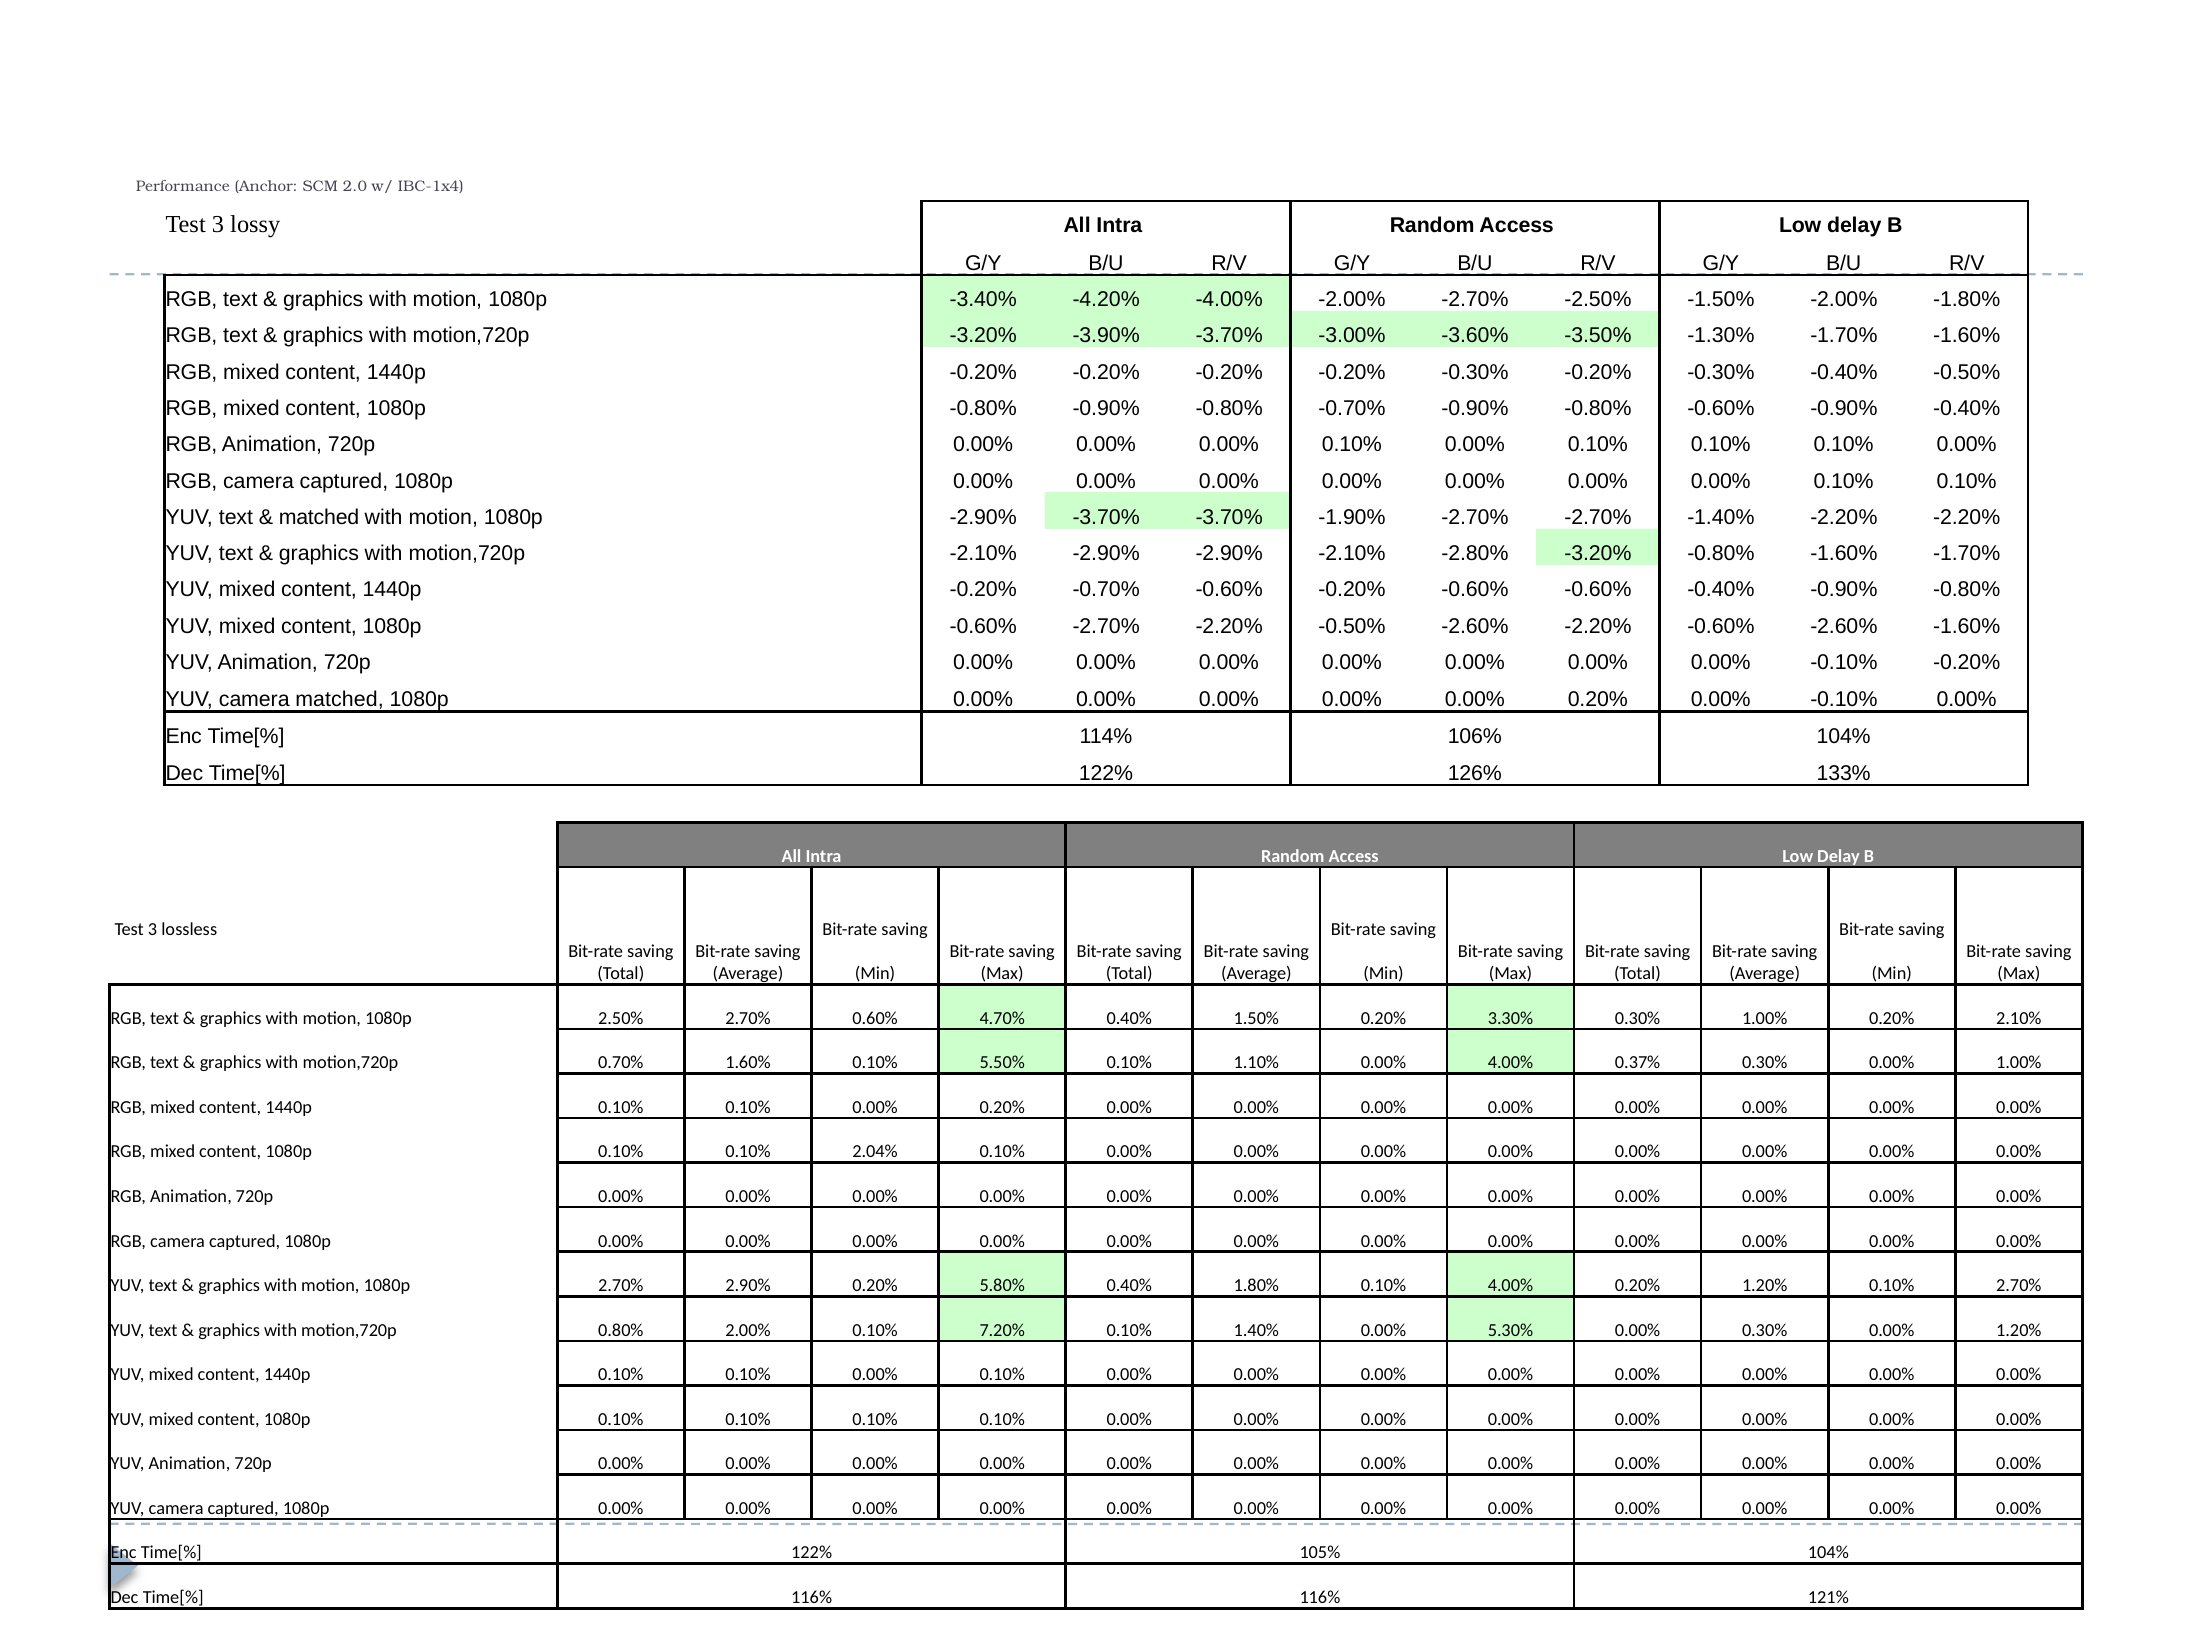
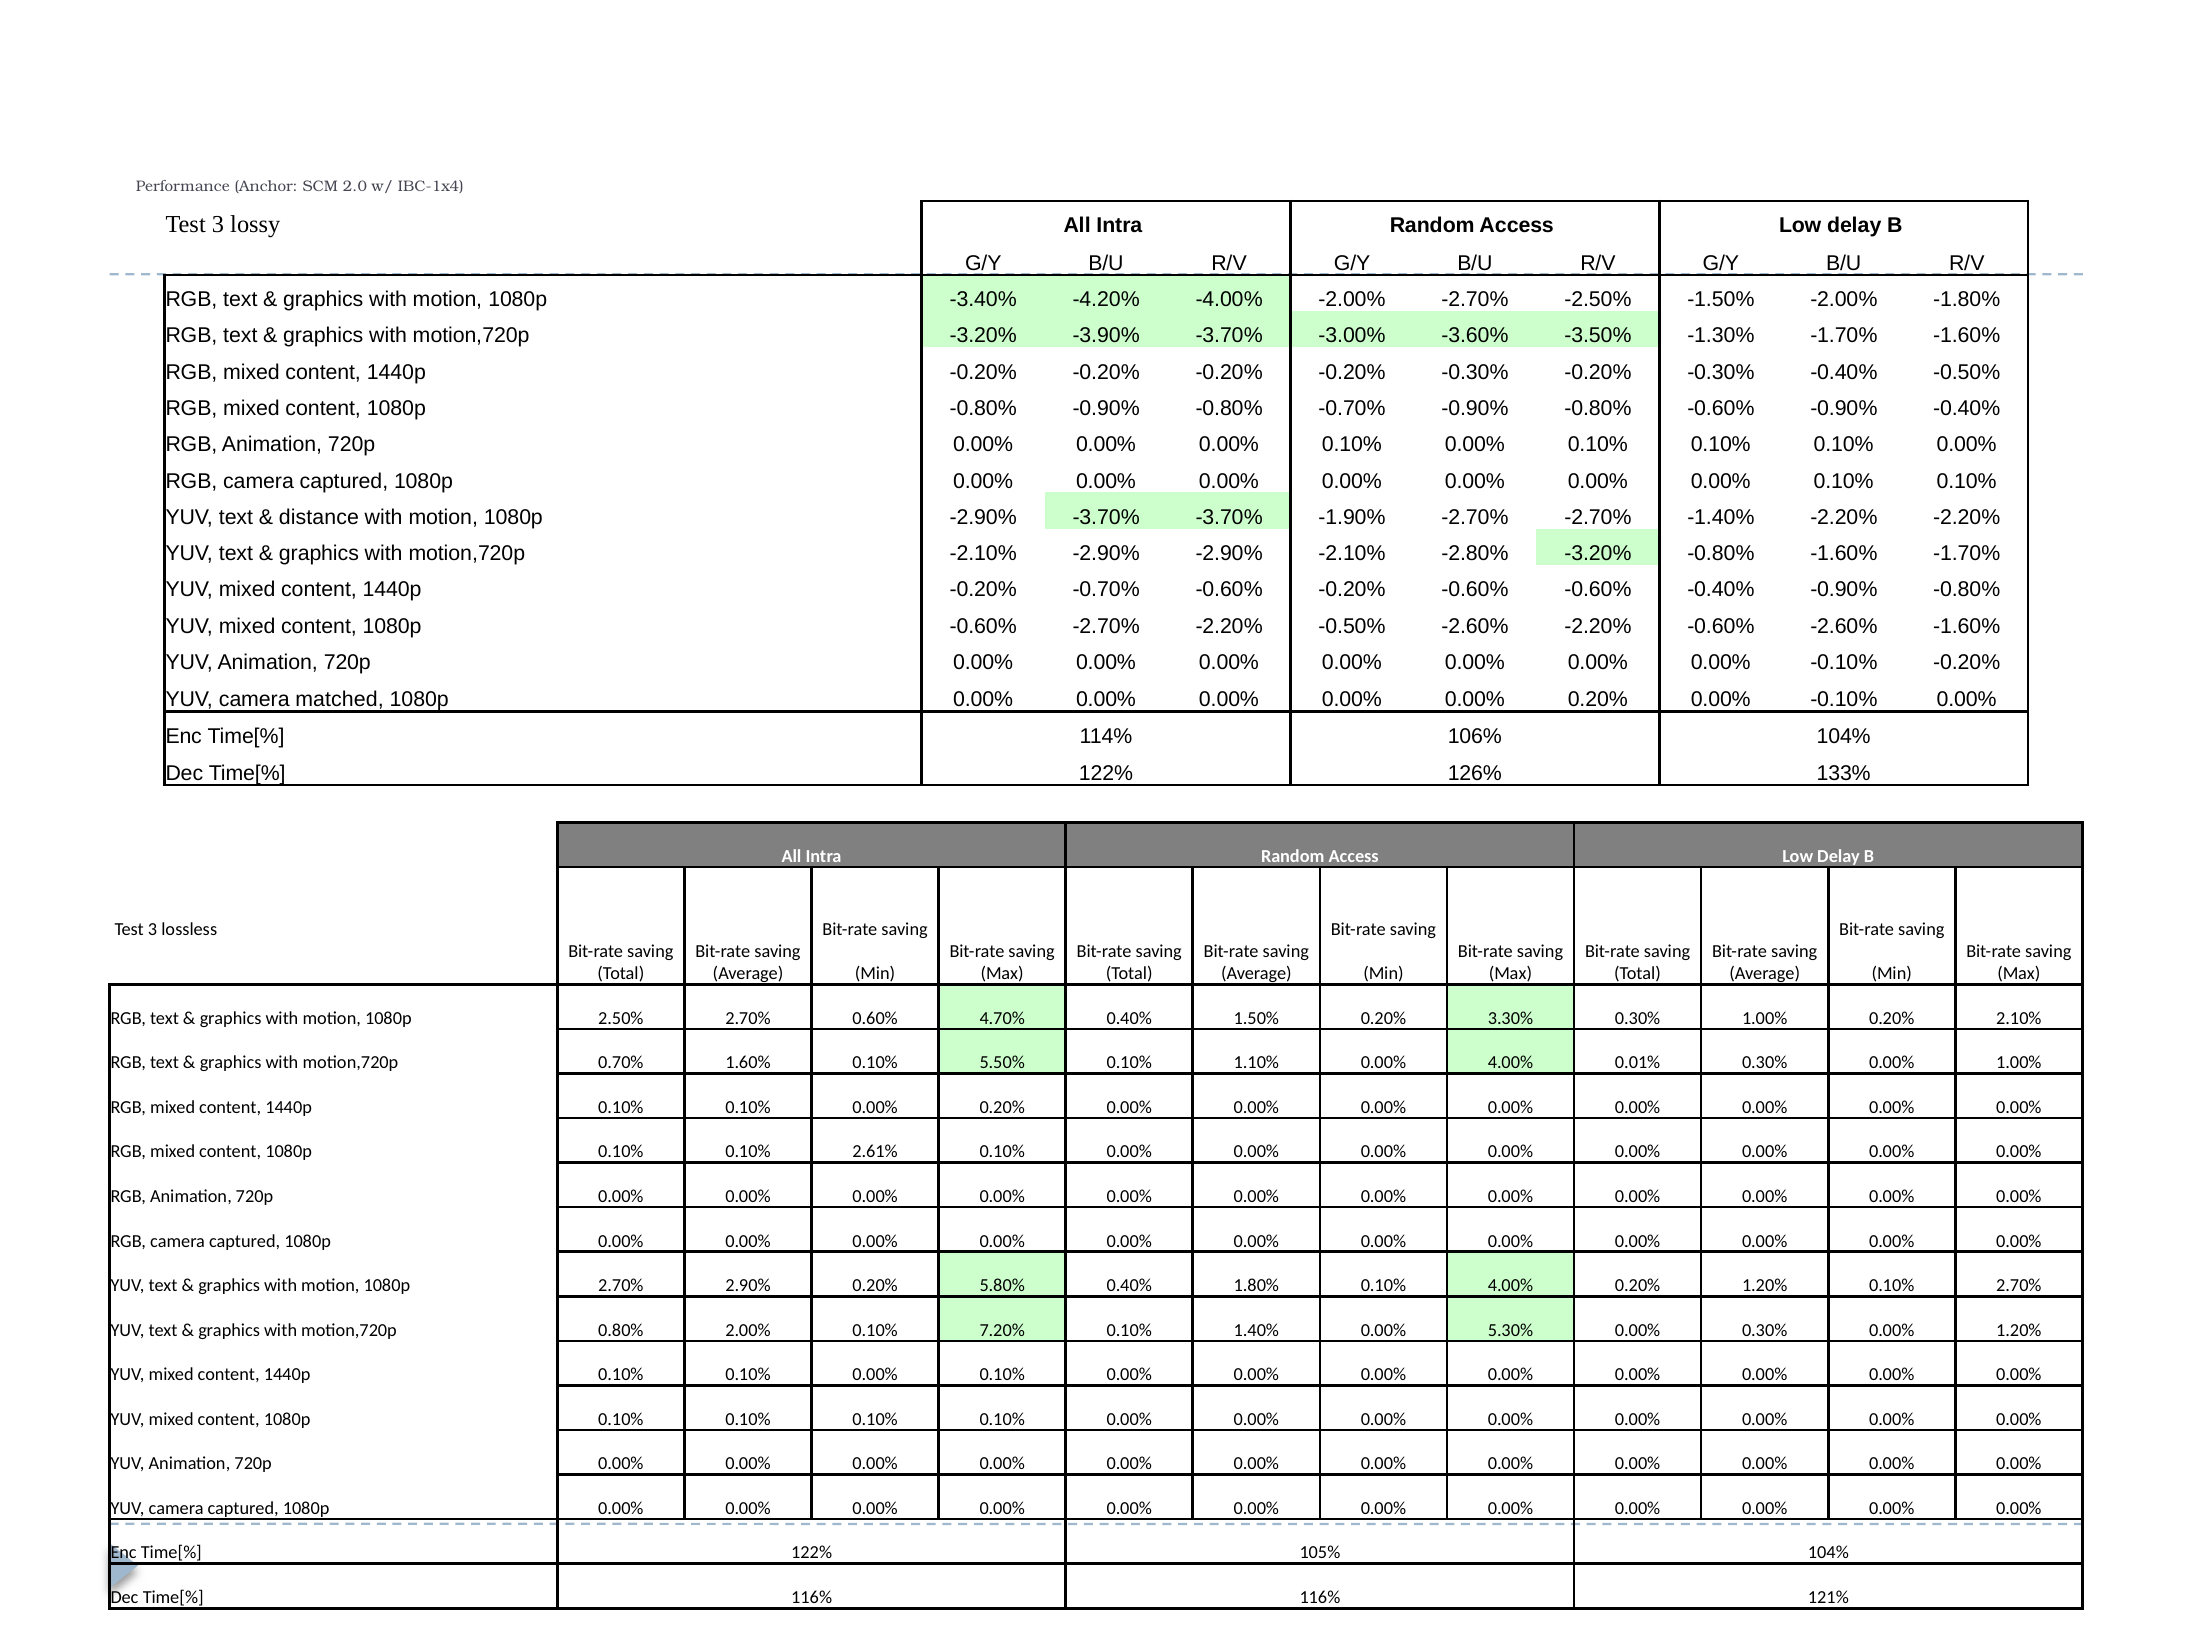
matched: matched -> distance (319, 517)
0.37%: 0.37% -> 0.01% (1638, 1063)
2.04%: 2.04% -> 2.61% (875, 1152)
